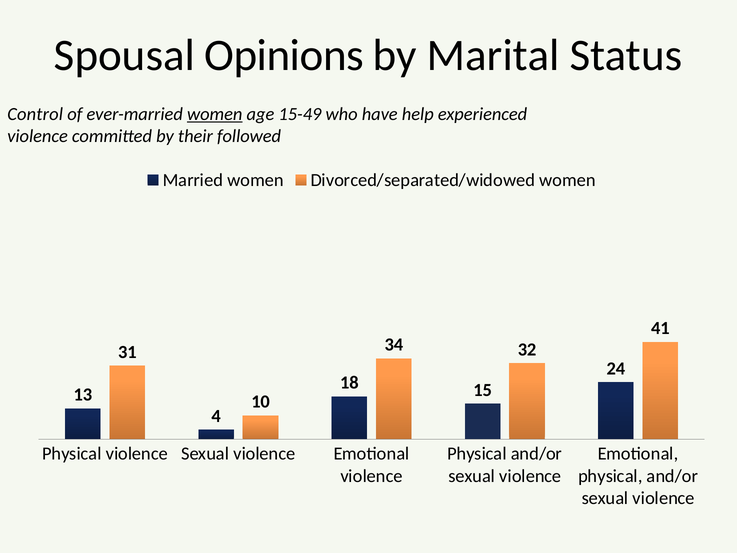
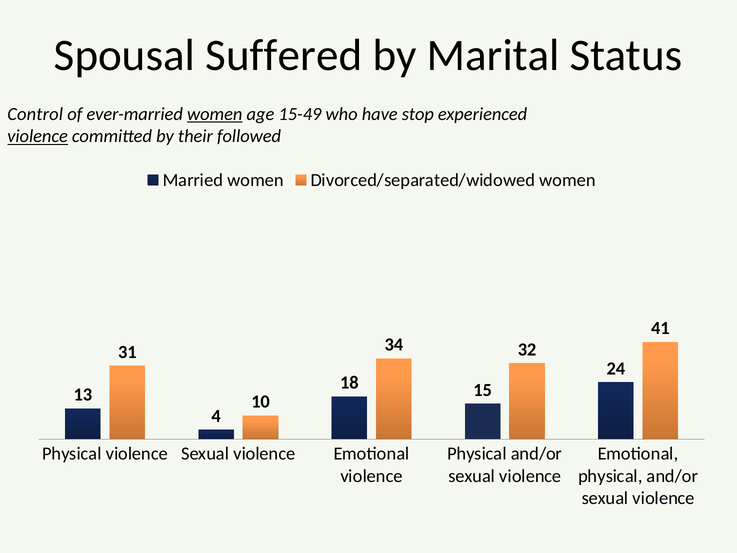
Opinions: Opinions -> Suffered (284, 55)
help: help -> stop (418, 114)
violence underline: none -> present (38, 136)
